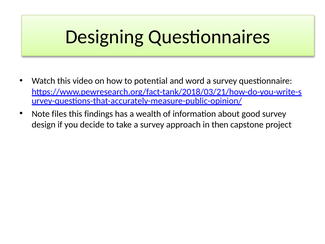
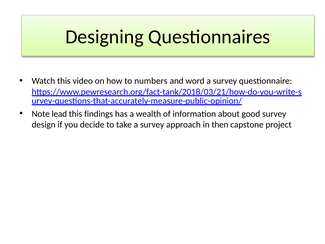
potential: potential -> numbers (151, 81)
files: files -> lead (59, 114)
